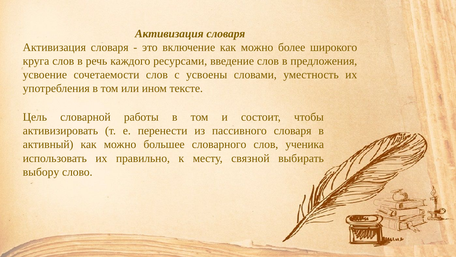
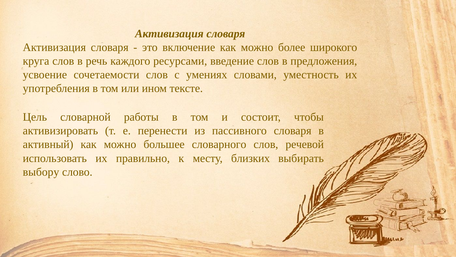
усвоены: усвоены -> умениях (207, 75)
ученика: ученика -> речевой (305, 144)
связной: связной -> близких (251, 158)
